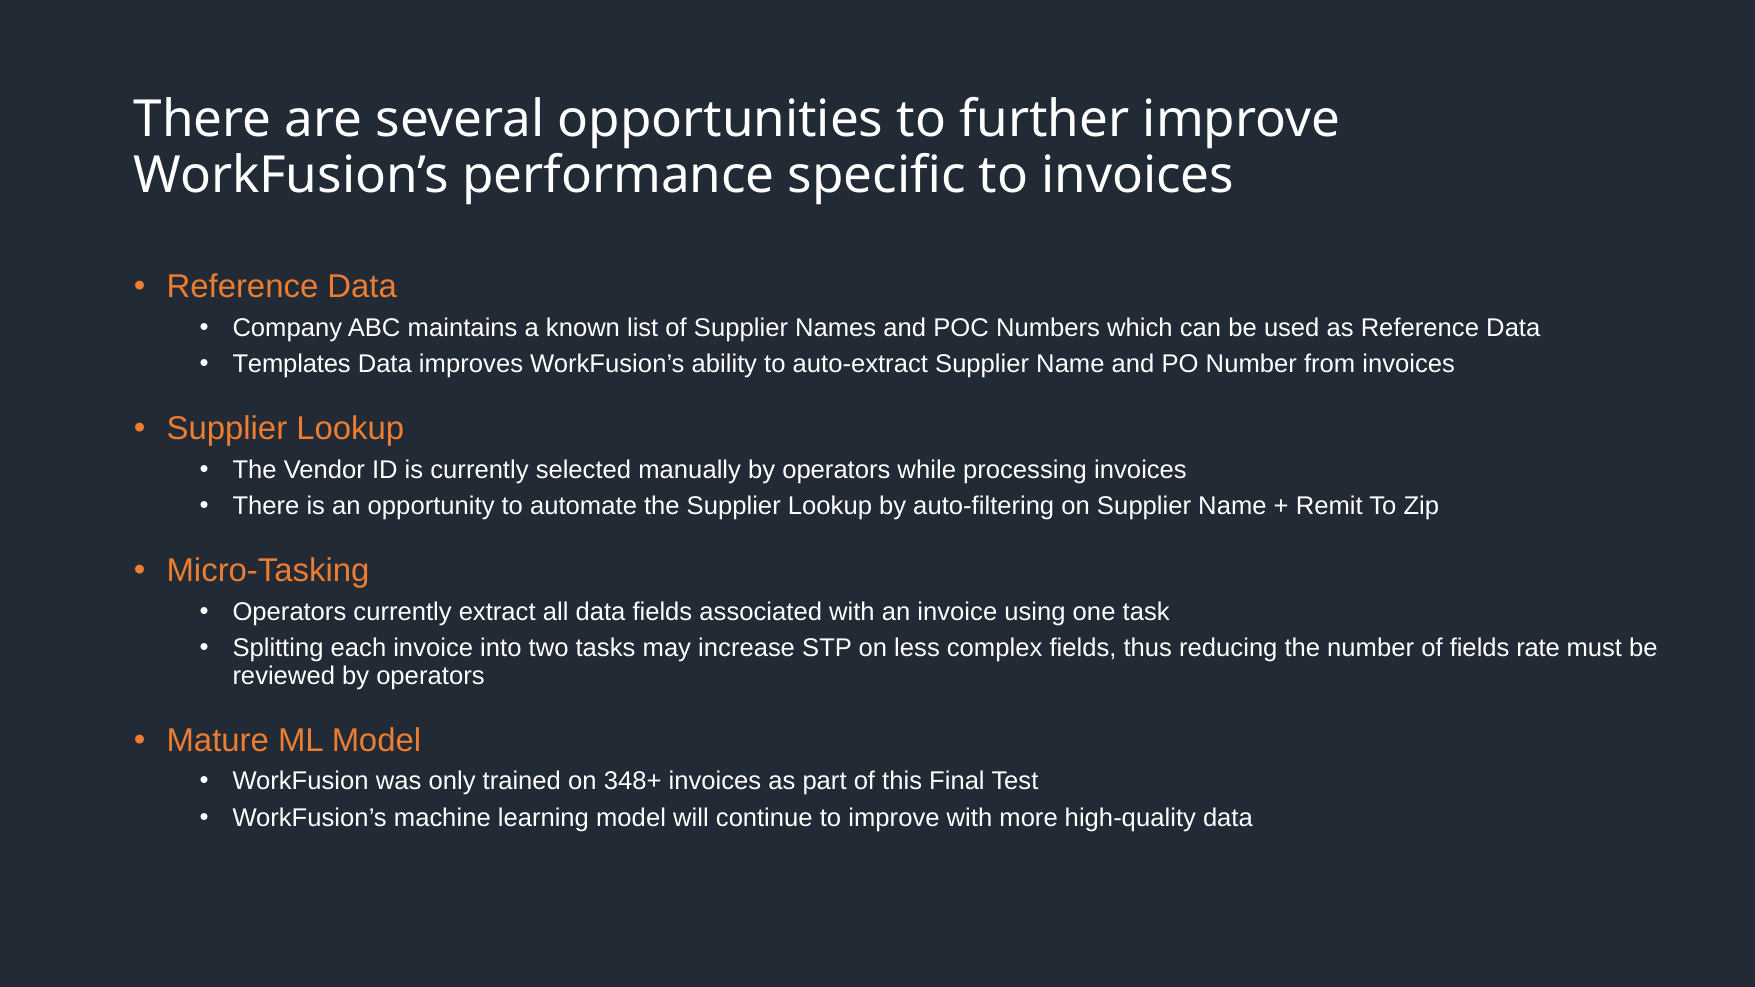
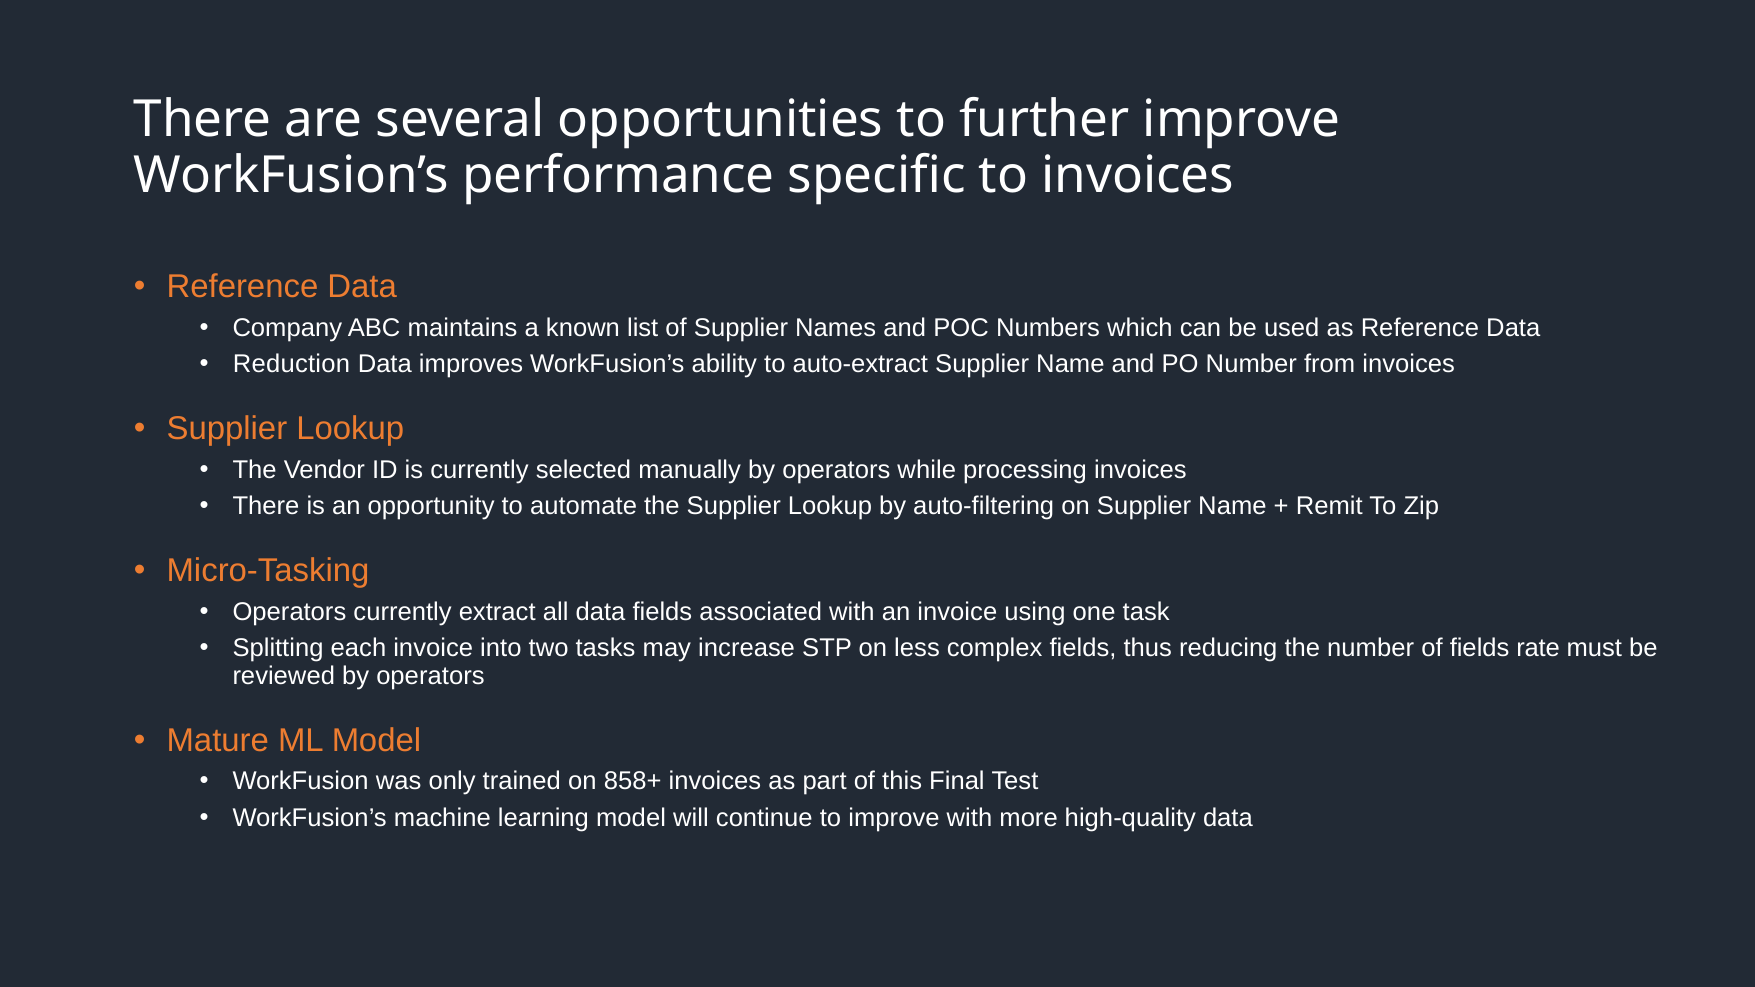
Templates: Templates -> Reduction (291, 365)
348+: 348+ -> 858+ (633, 782)
